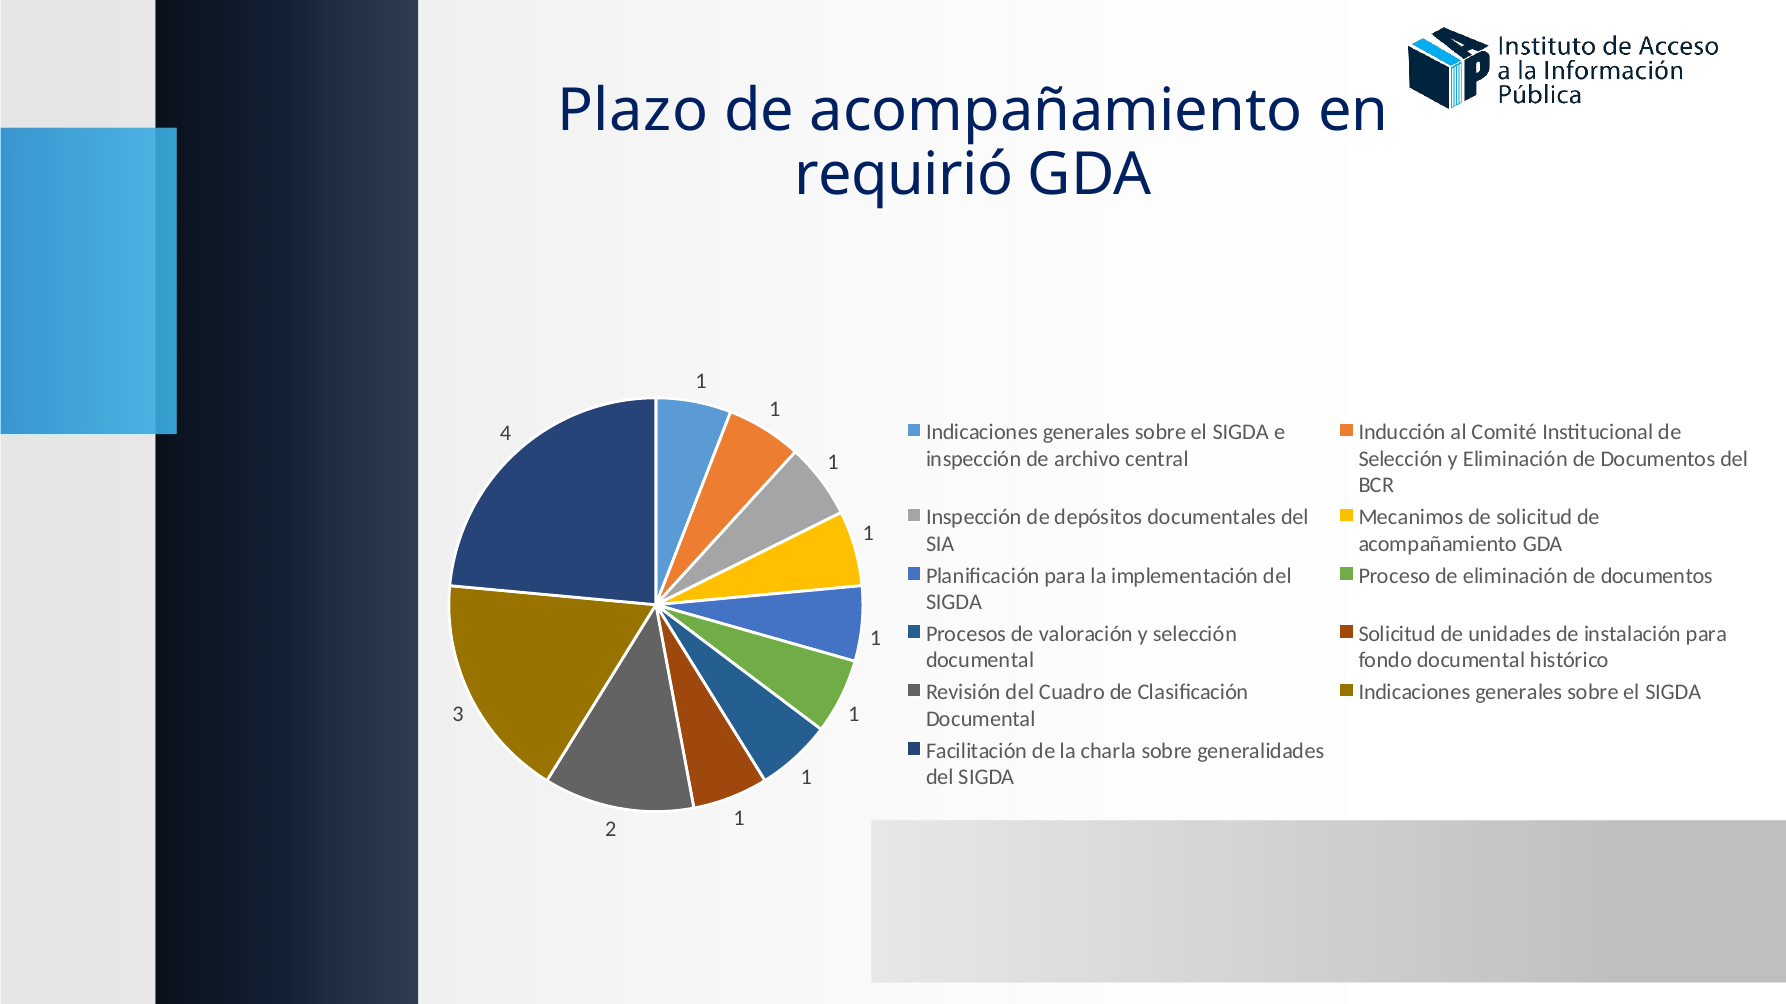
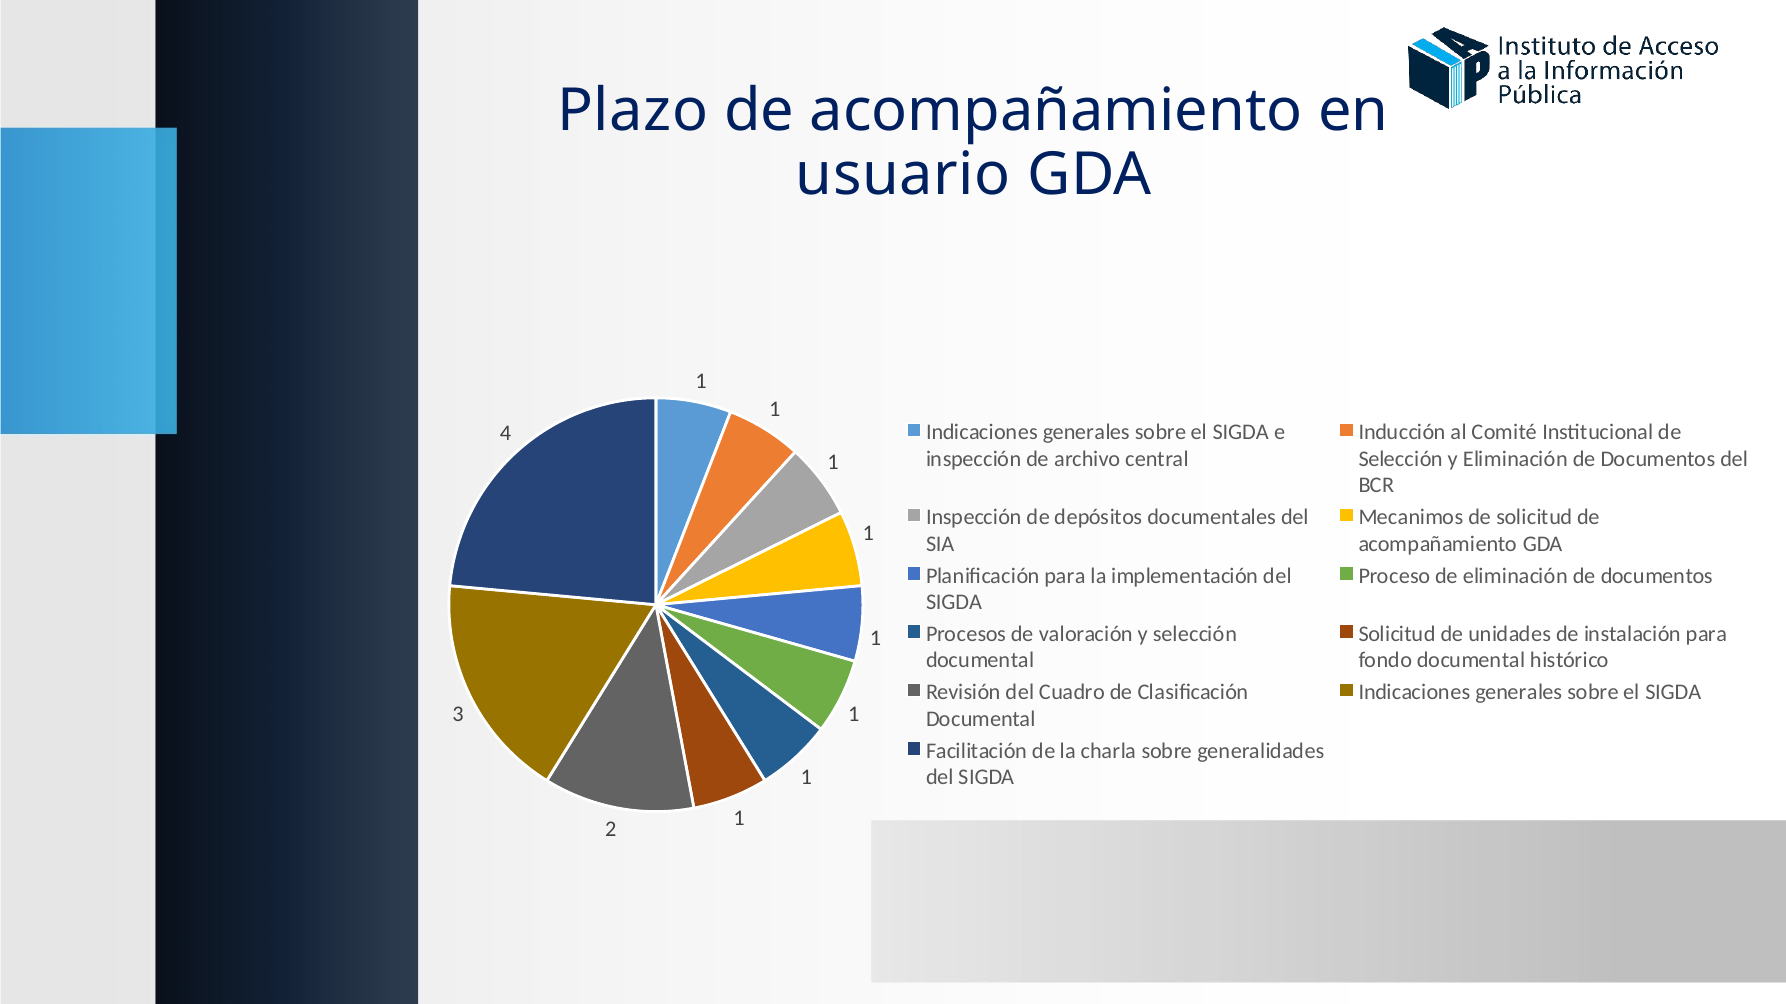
requirió: requirió -> usuario (903, 175)
